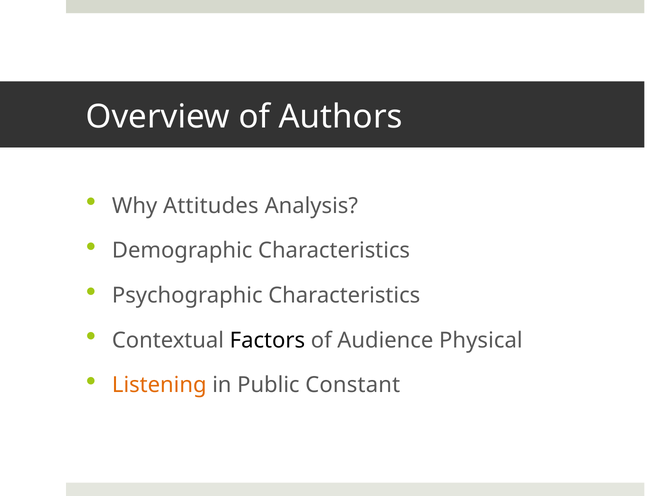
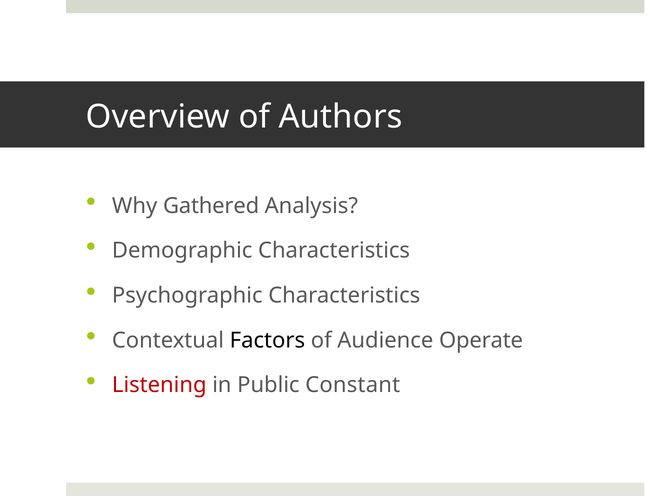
Attitudes: Attitudes -> Gathered (211, 206)
Physical: Physical -> Operate (481, 340)
Listening colour: orange -> red (159, 385)
